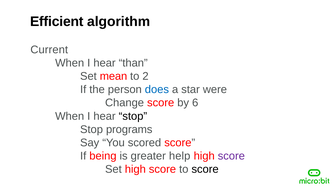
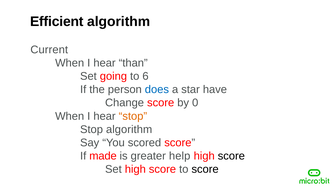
mean: mean -> going (113, 76)
2: 2 -> 6 (146, 76)
were: were -> have (215, 90)
6: 6 -> 0 (195, 103)
stop colour: black -> orange (133, 116)
Stop programs: programs -> algorithm (129, 130)
being: being -> made (103, 156)
score colour: purple -> black (231, 156)
